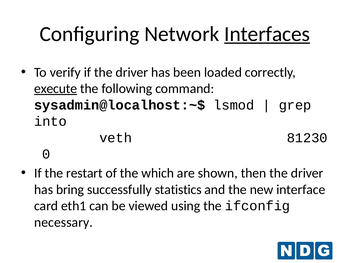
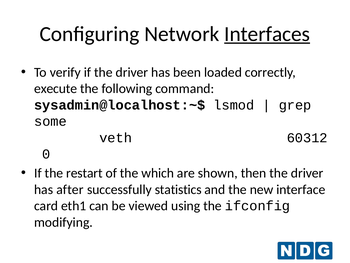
execute underline: present -> none (56, 88)
into: into -> some (50, 121)
81230: 81230 -> 60312 (307, 137)
bring: bring -> after (70, 189)
necessary: necessary -> modifying (63, 222)
